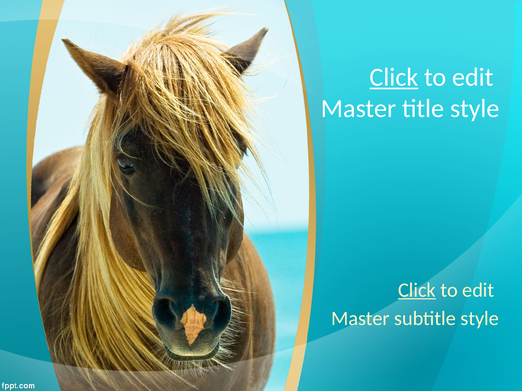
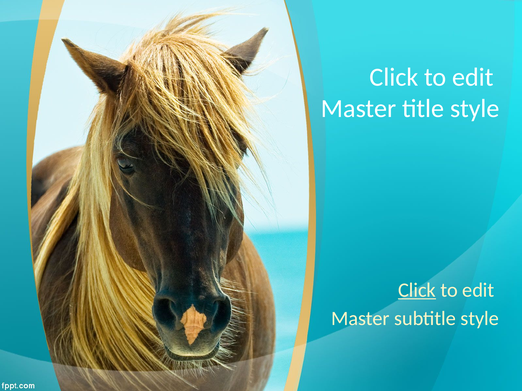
Click underline: present -> none (394, 77)
